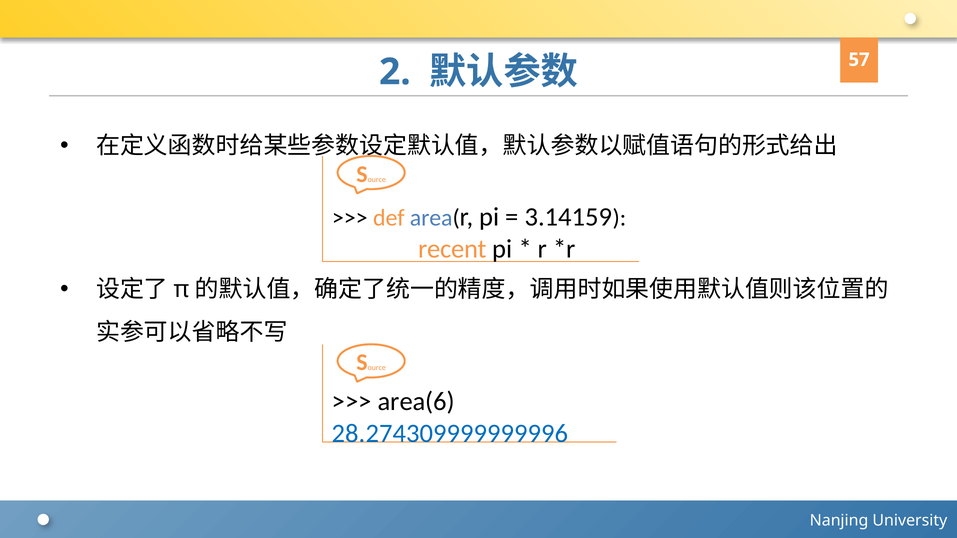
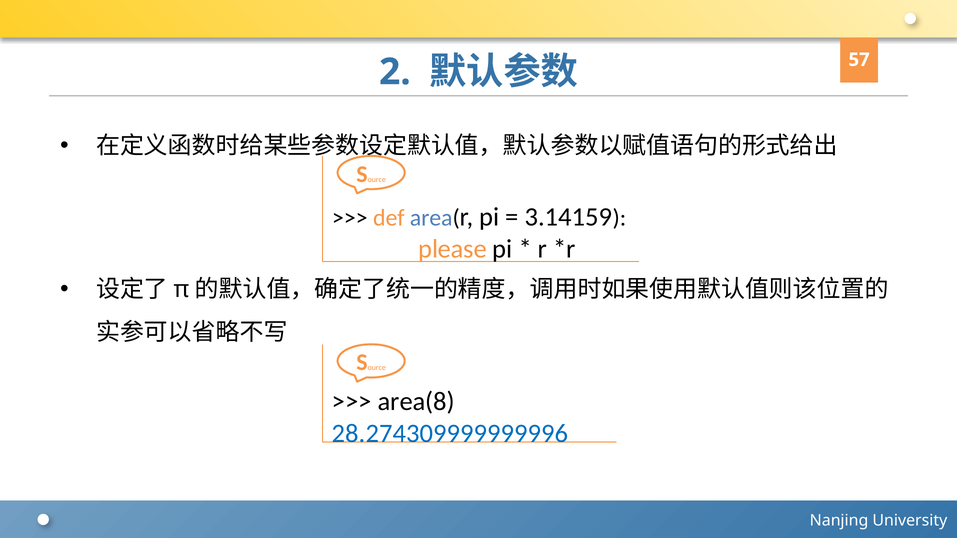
recent: recent -> please (453, 249)
area(6: area(6 -> area(8 (416, 402)
